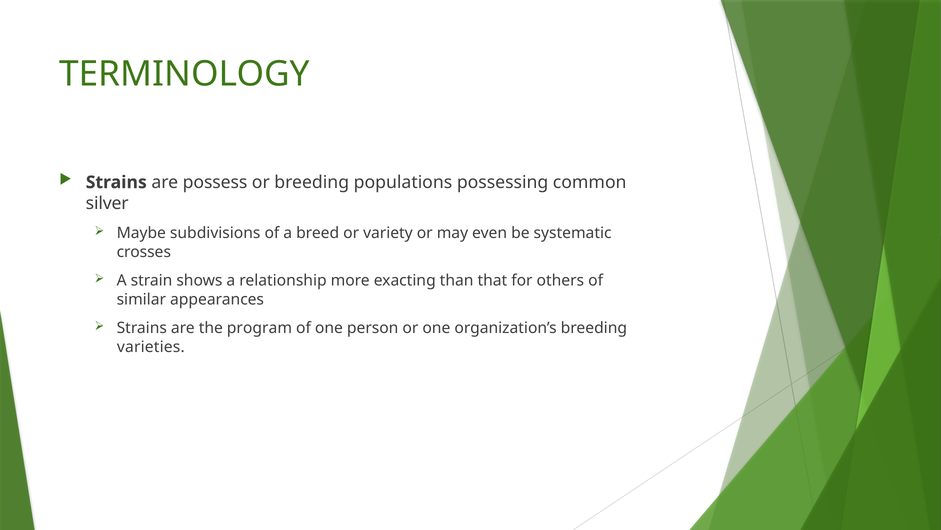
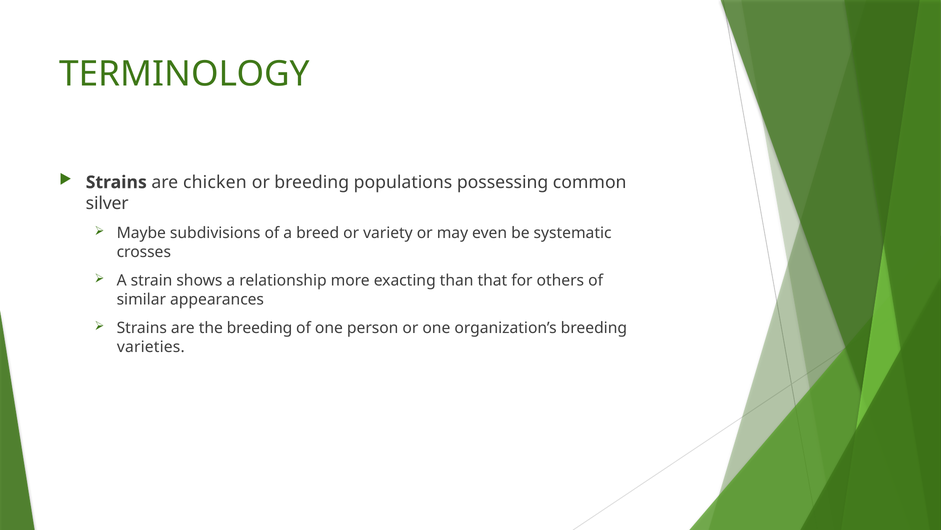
possess: possess -> chicken (215, 182)
the program: program -> breeding (260, 328)
